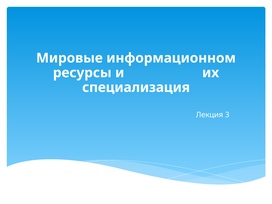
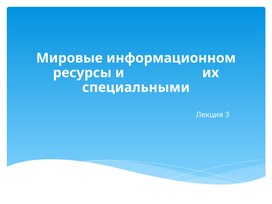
специализация: специализация -> специальными (136, 87)
